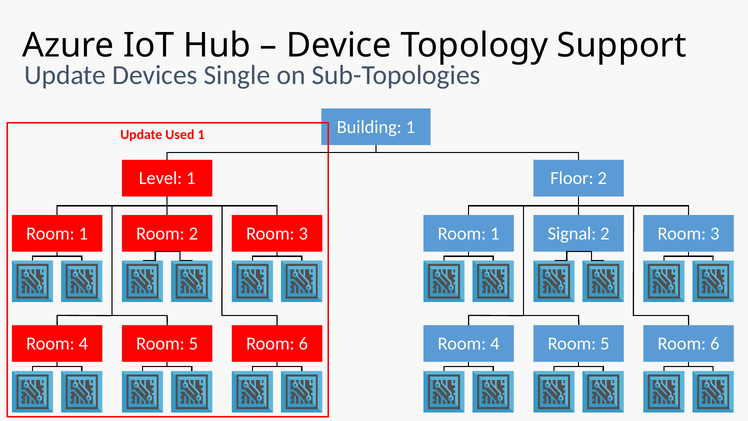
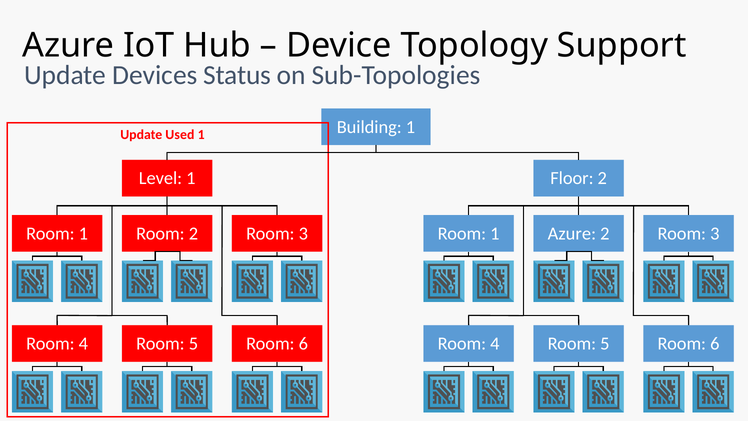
Single: Single -> Status (237, 75)
Signal: Signal -> Azure (572, 234)
